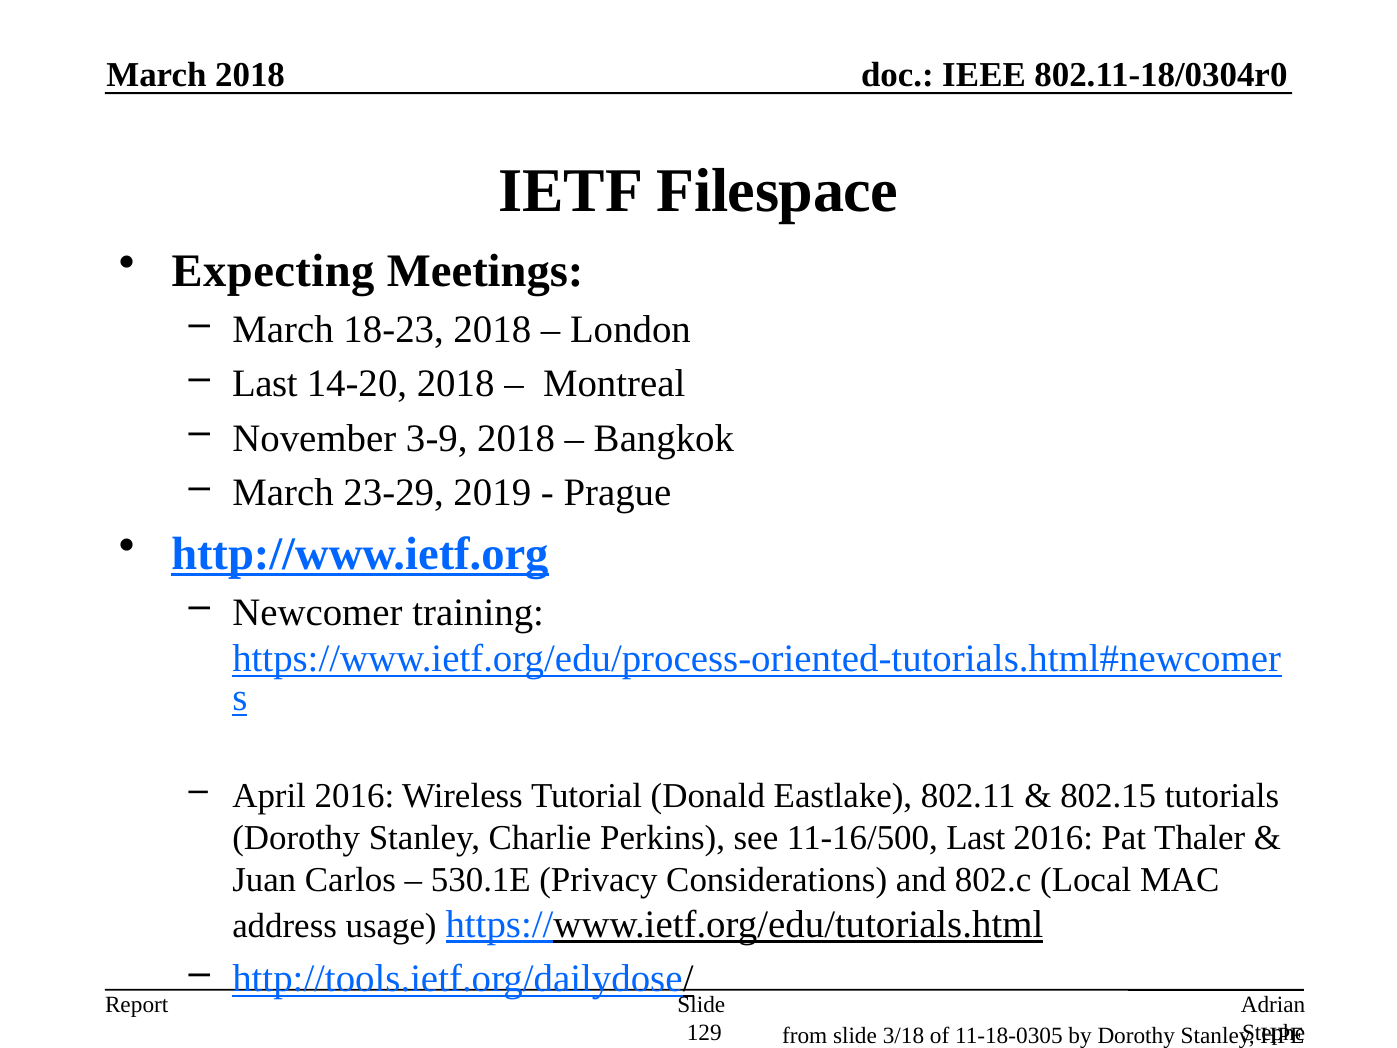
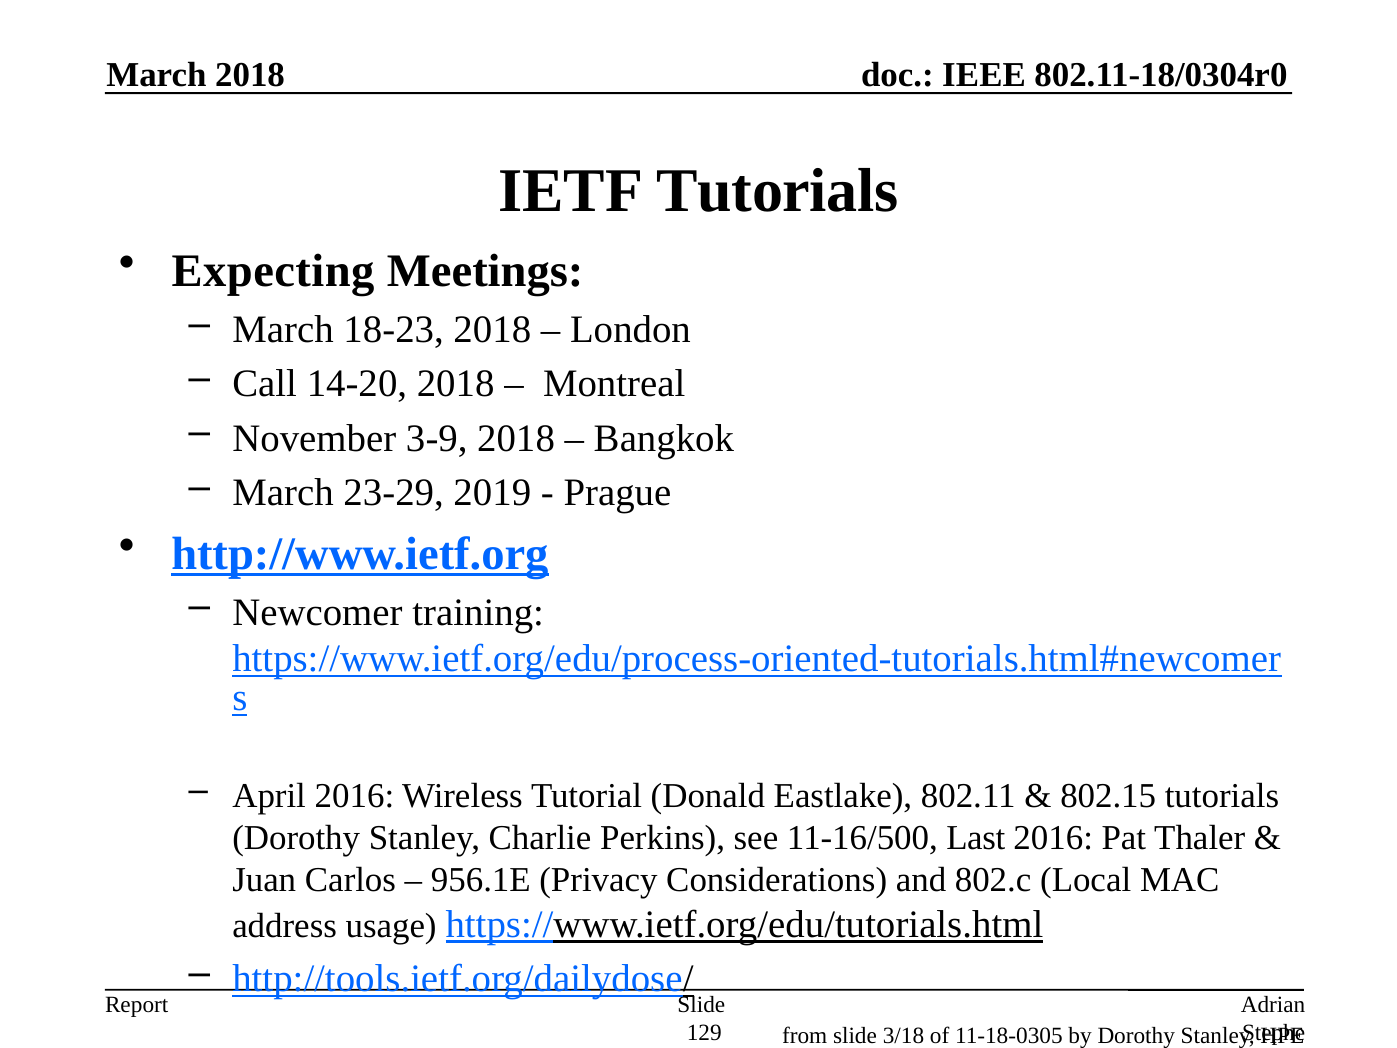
IETF Filespace: Filespace -> Tutorials (778, 191)
Last: Last -> Call (265, 384)
530.1E: 530.1E -> 956.1E (481, 880)
